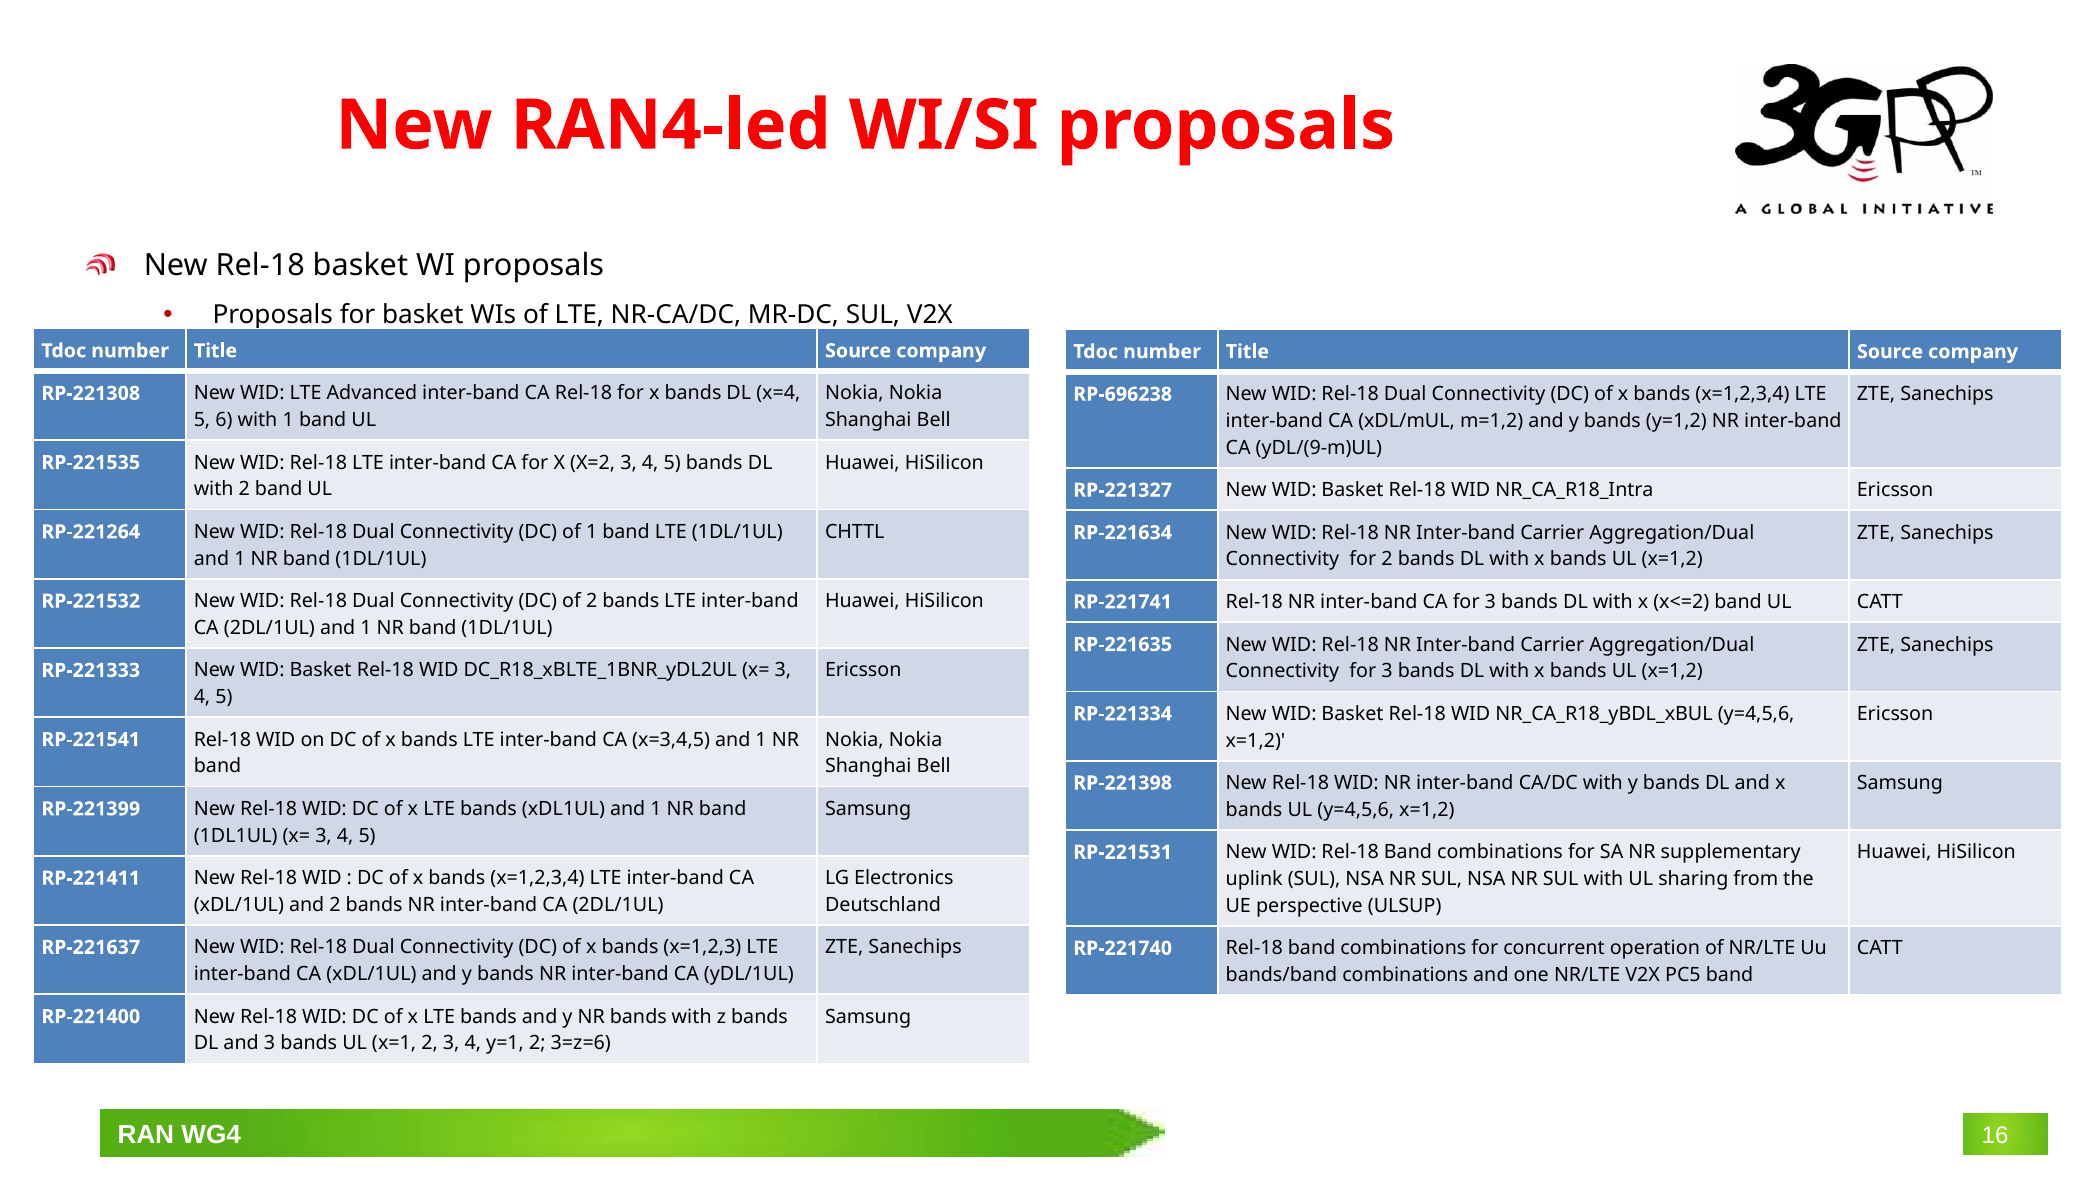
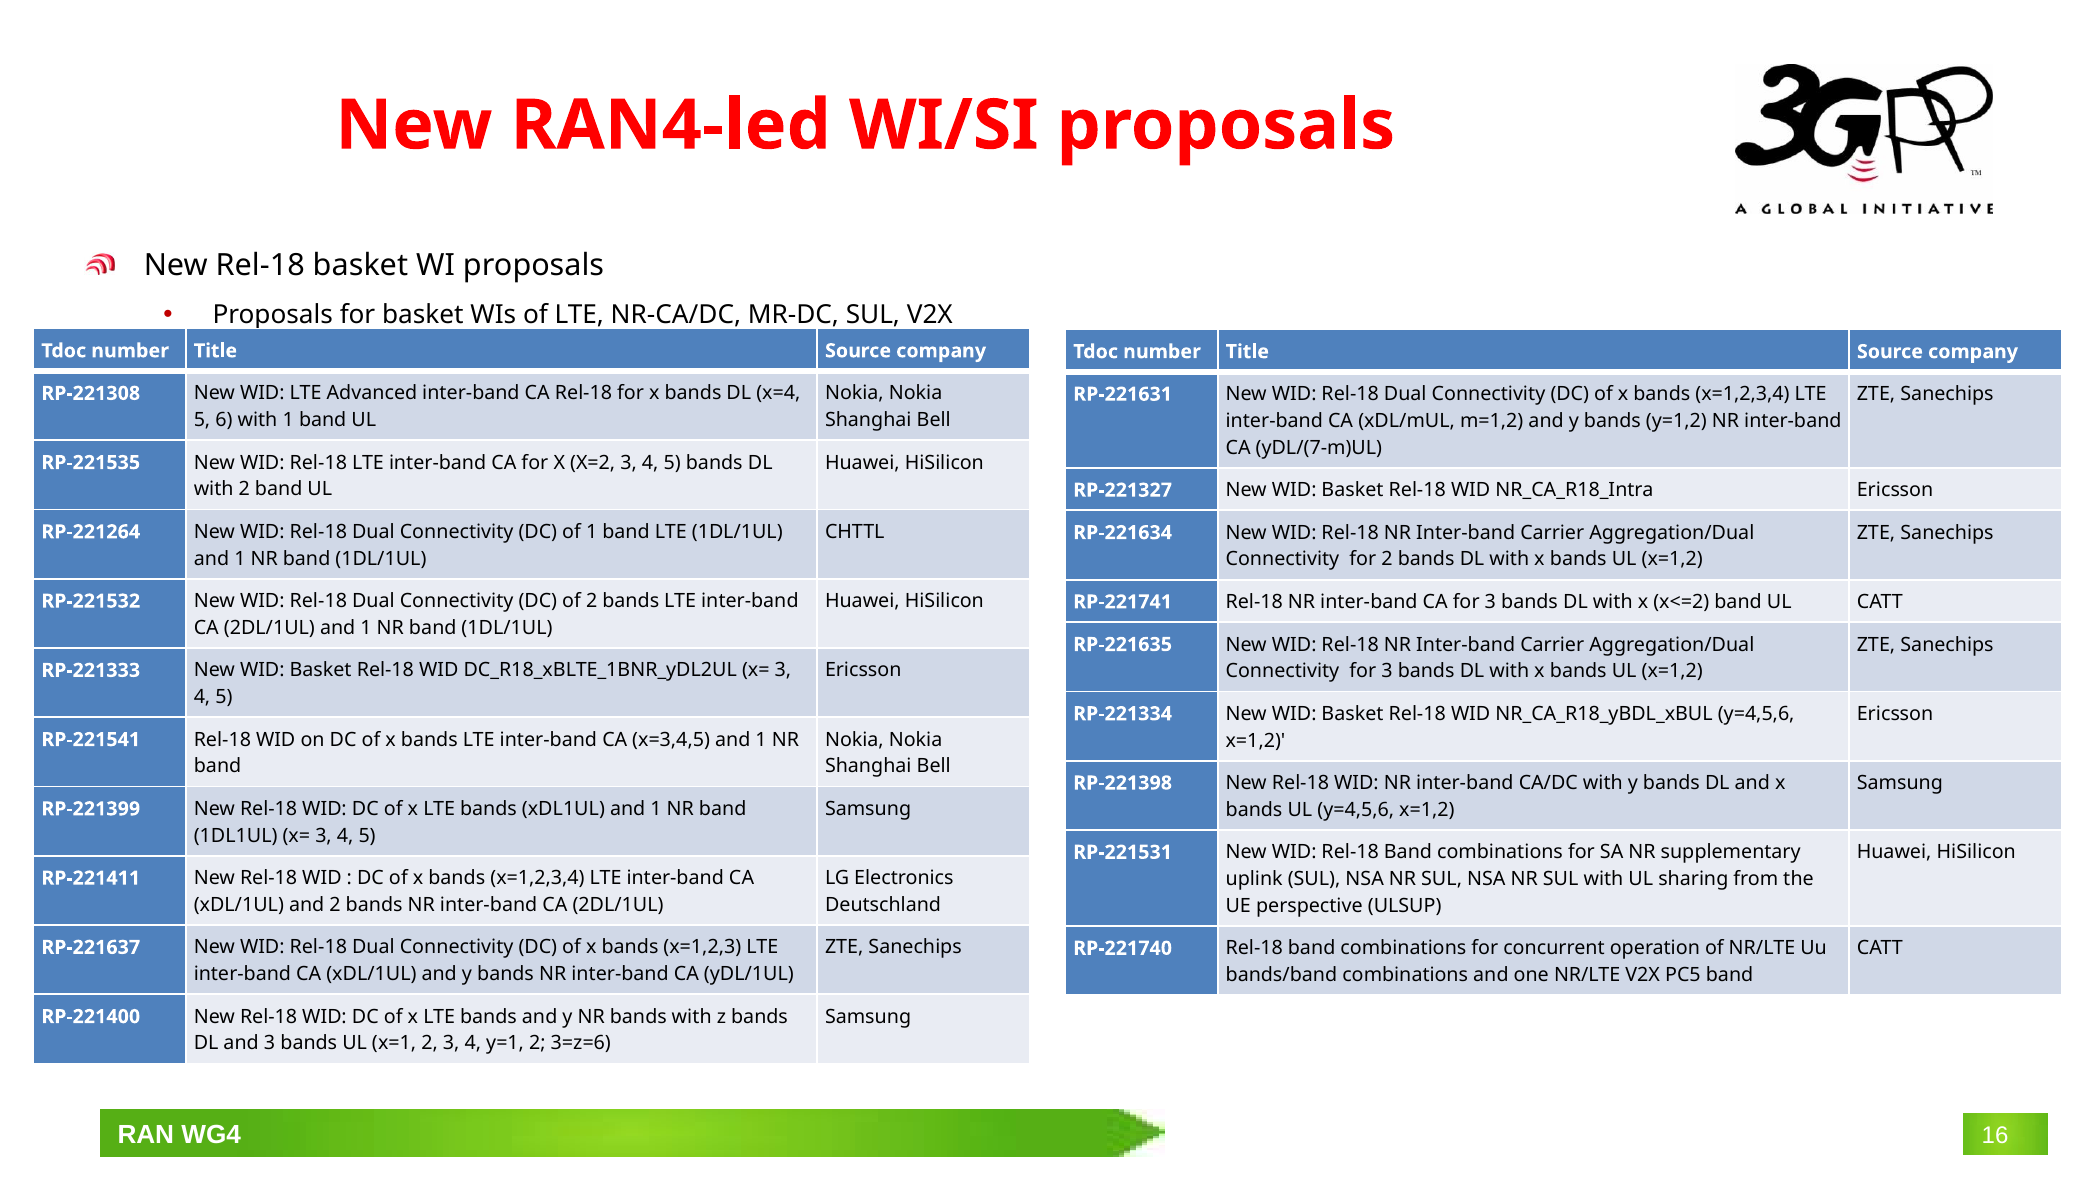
RP-696238: RP-696238 -> RP-221631 (1123, 394)
yDL/(9-m)UL: yDL/(9-m)UL -> yDL/(7-m)UL (1319, 448)
